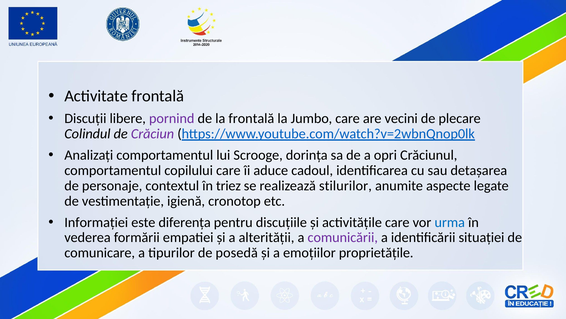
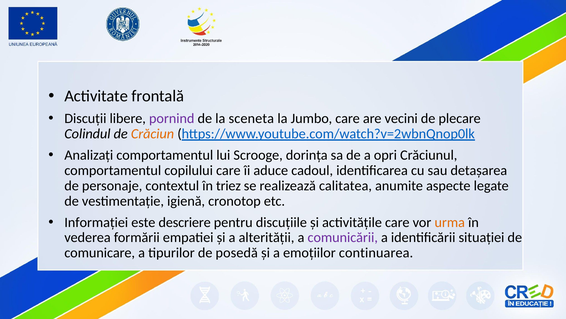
la frontală: frontală -> sceneta (251, 118)
Crăciun colour: purple -> orange (153, 134)
stilurilor: stilurilor -> calitatea (345, 185)
diferența: diferența -> descriere (185, 222)
urma colour: blue -> orange (450, 222)
proprietățile: proprietățile -> continuarea (376, 252)
